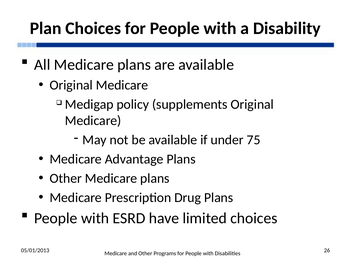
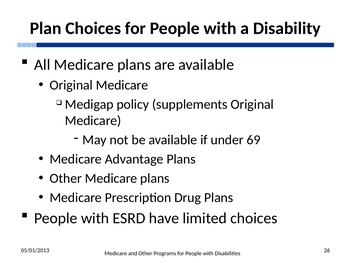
75: 75 -> 69 (254, 140)
